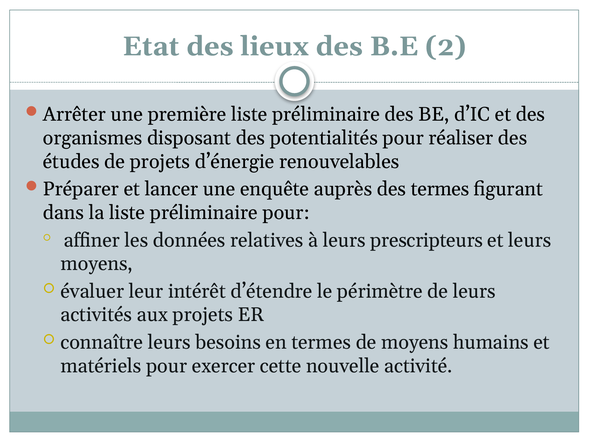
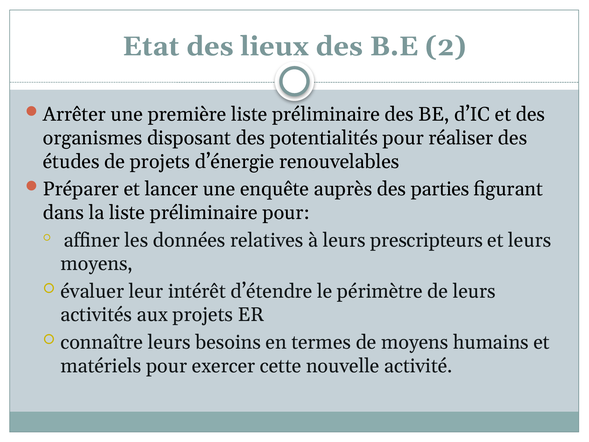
des termes: termes -> parties (440, 189)
